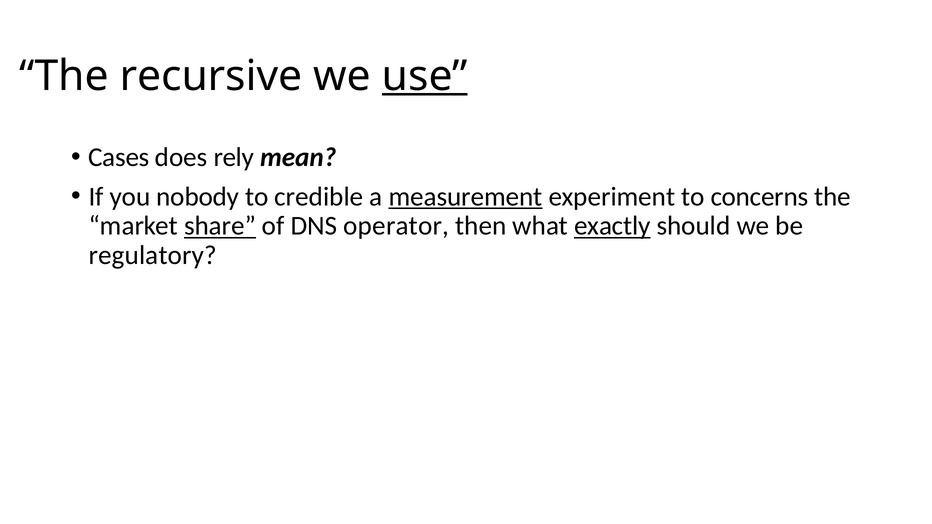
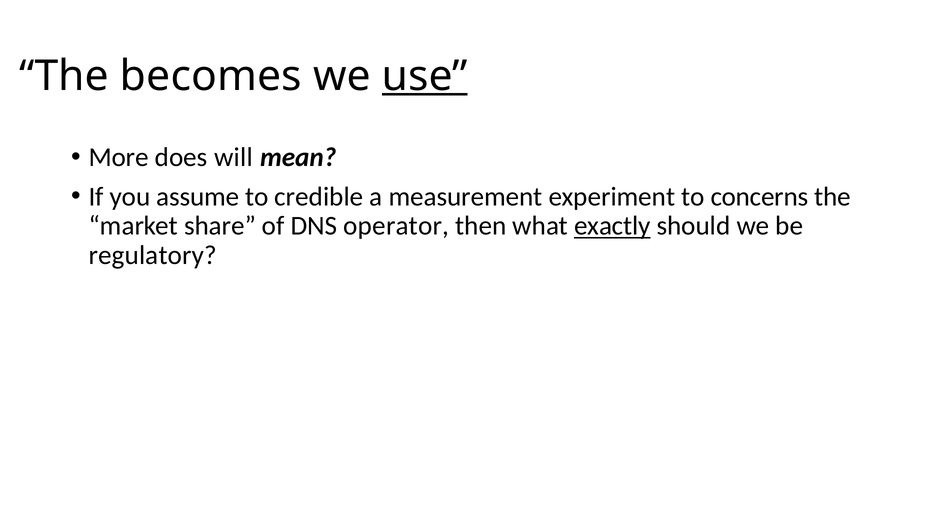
recursive: recursive -> becomes (211, 76)
Cases: Cases -> More (119, 158)
rely: rely -> will (234, 158)
nobody: nobody -> assume (198, 197)
measurement underline: present -> none (466, 197)
share underline: present -> none (220, 226)
